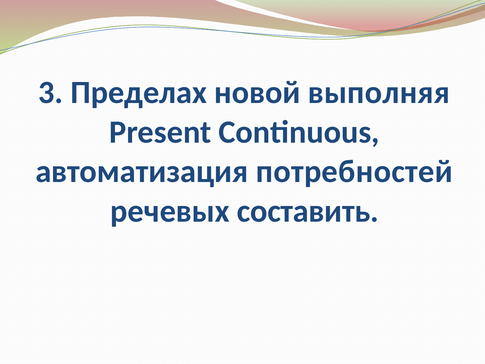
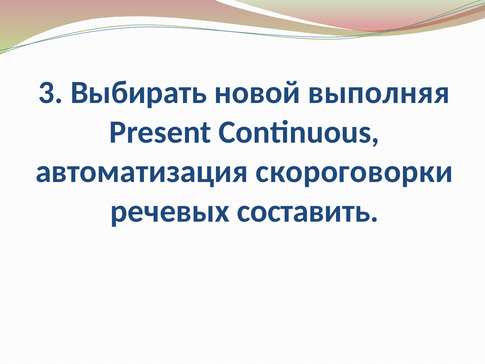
Пределах: Пределах -> Выбирать (139, 93)
потребностей: потребностей -> скороговорки (354, 171)
